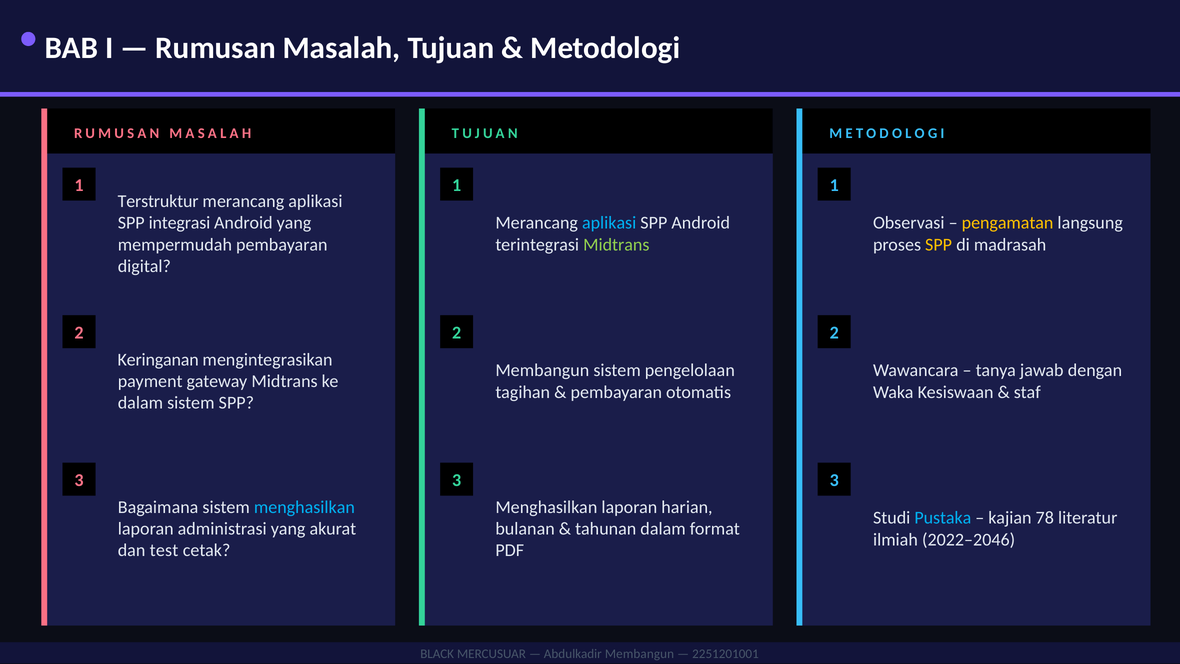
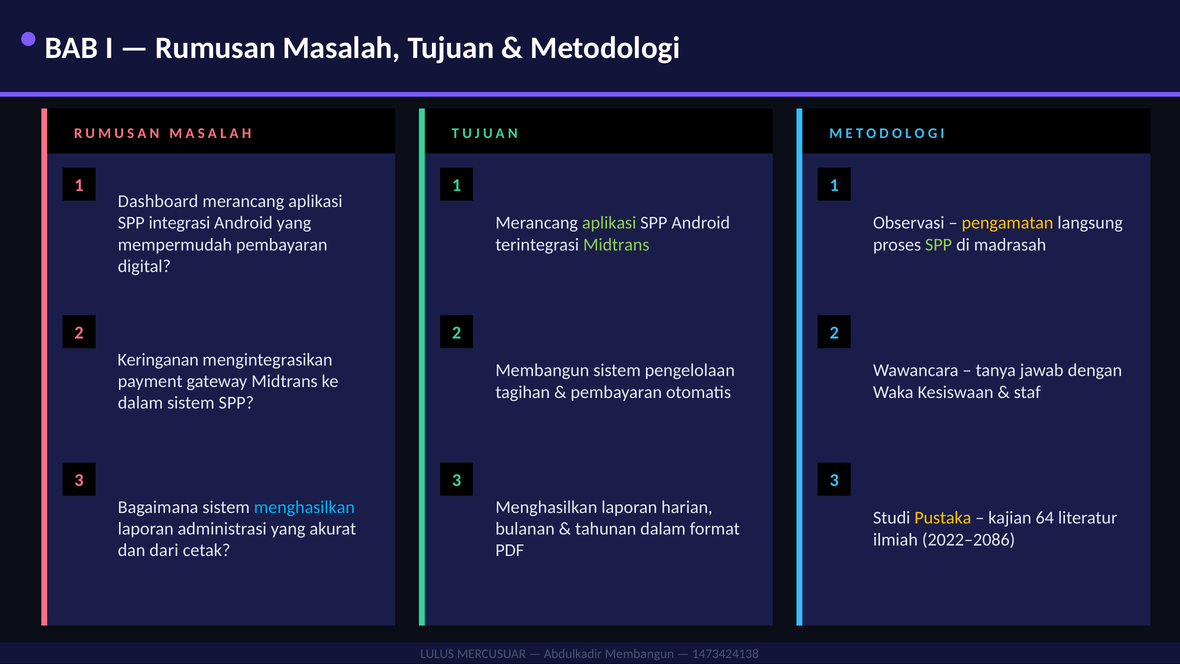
Terstruktur: Terstruktur -> Dashboard (158, 201)
aplikasi colour: light blue -> light green (609, 223)
SPP colour: yellow -> light green (939, 245)
Pustaka colour: light blue -> yellow (943, 518)
78: 78 -> 64 (1045, 518)
2022–2046: 2022–2046 -> 2022–2086 (969, 540)
test: test -> dari (164, 550)
BLACK: BLACK -> LULUS (437, 653)
2251201001: 2251201001 -> 1473424138 (725, 653)
